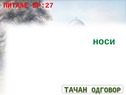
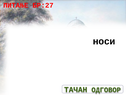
носи colour: green -> black (104, 41)
